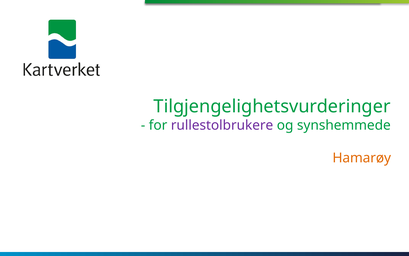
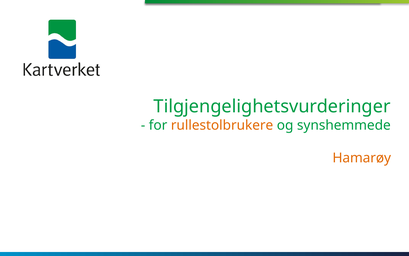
rullestolbrukere colour: purple -> orange (222, 125)
